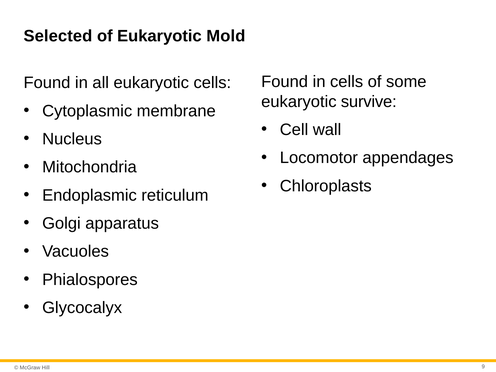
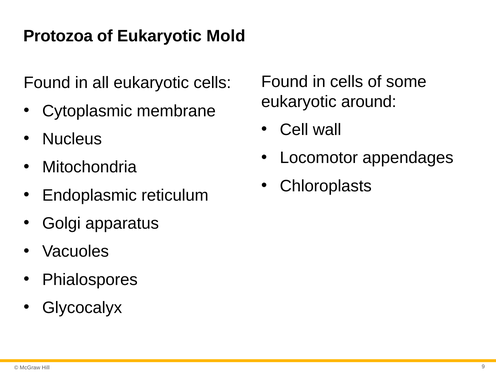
Selected: Selected -> Protozoa (58, 36)
survive: survive -> around (369, 102)
